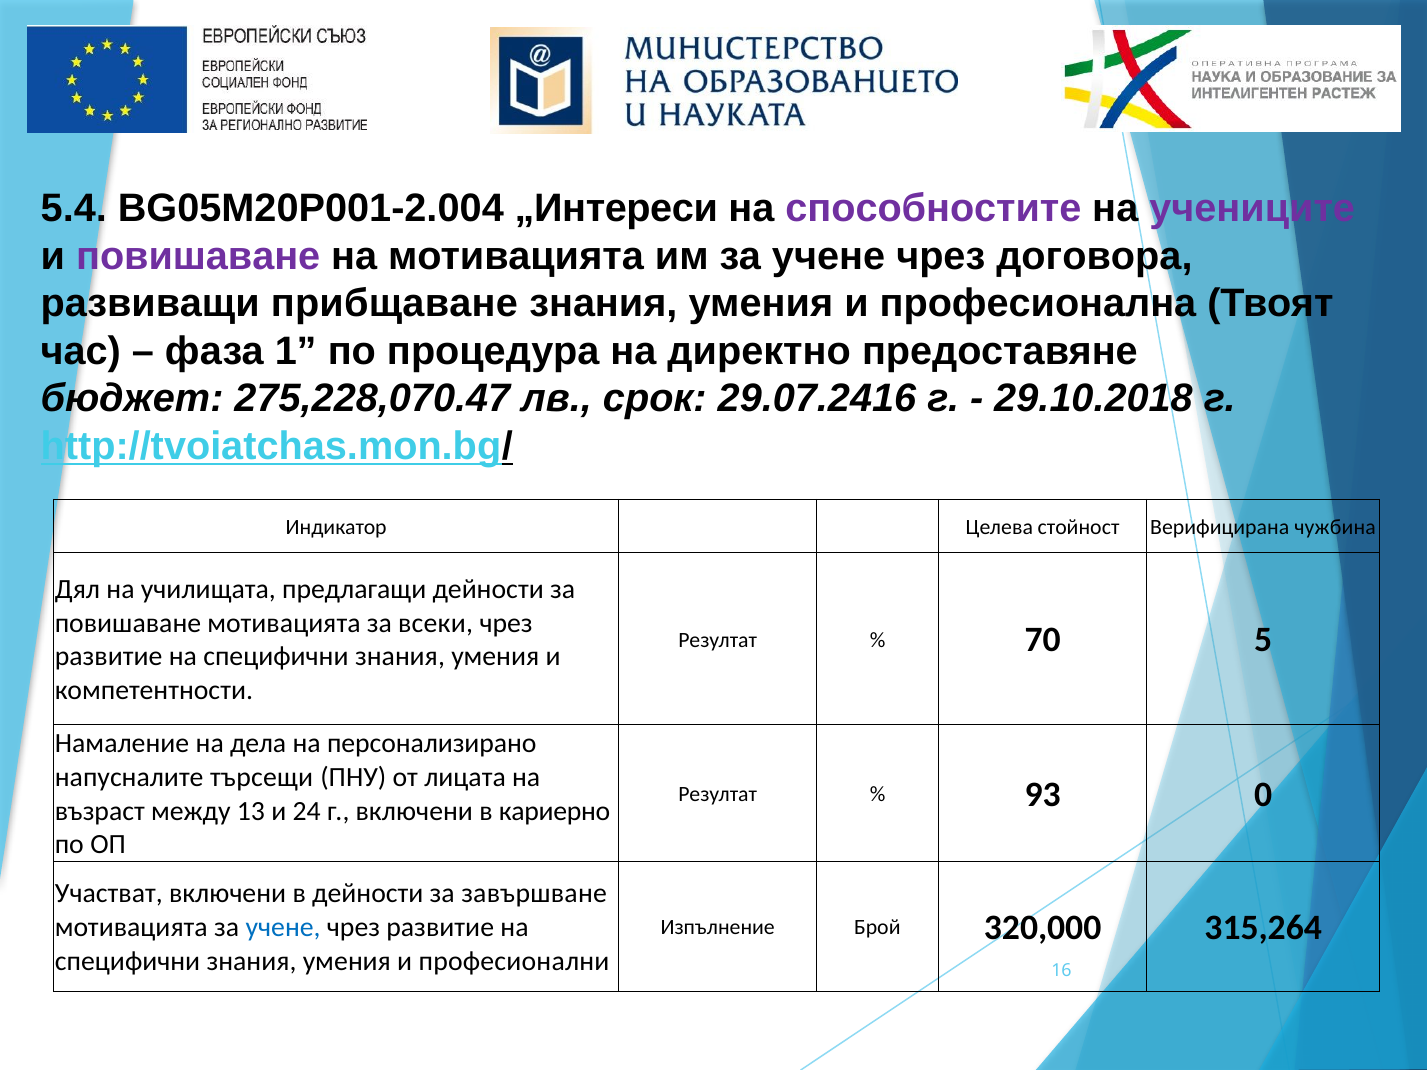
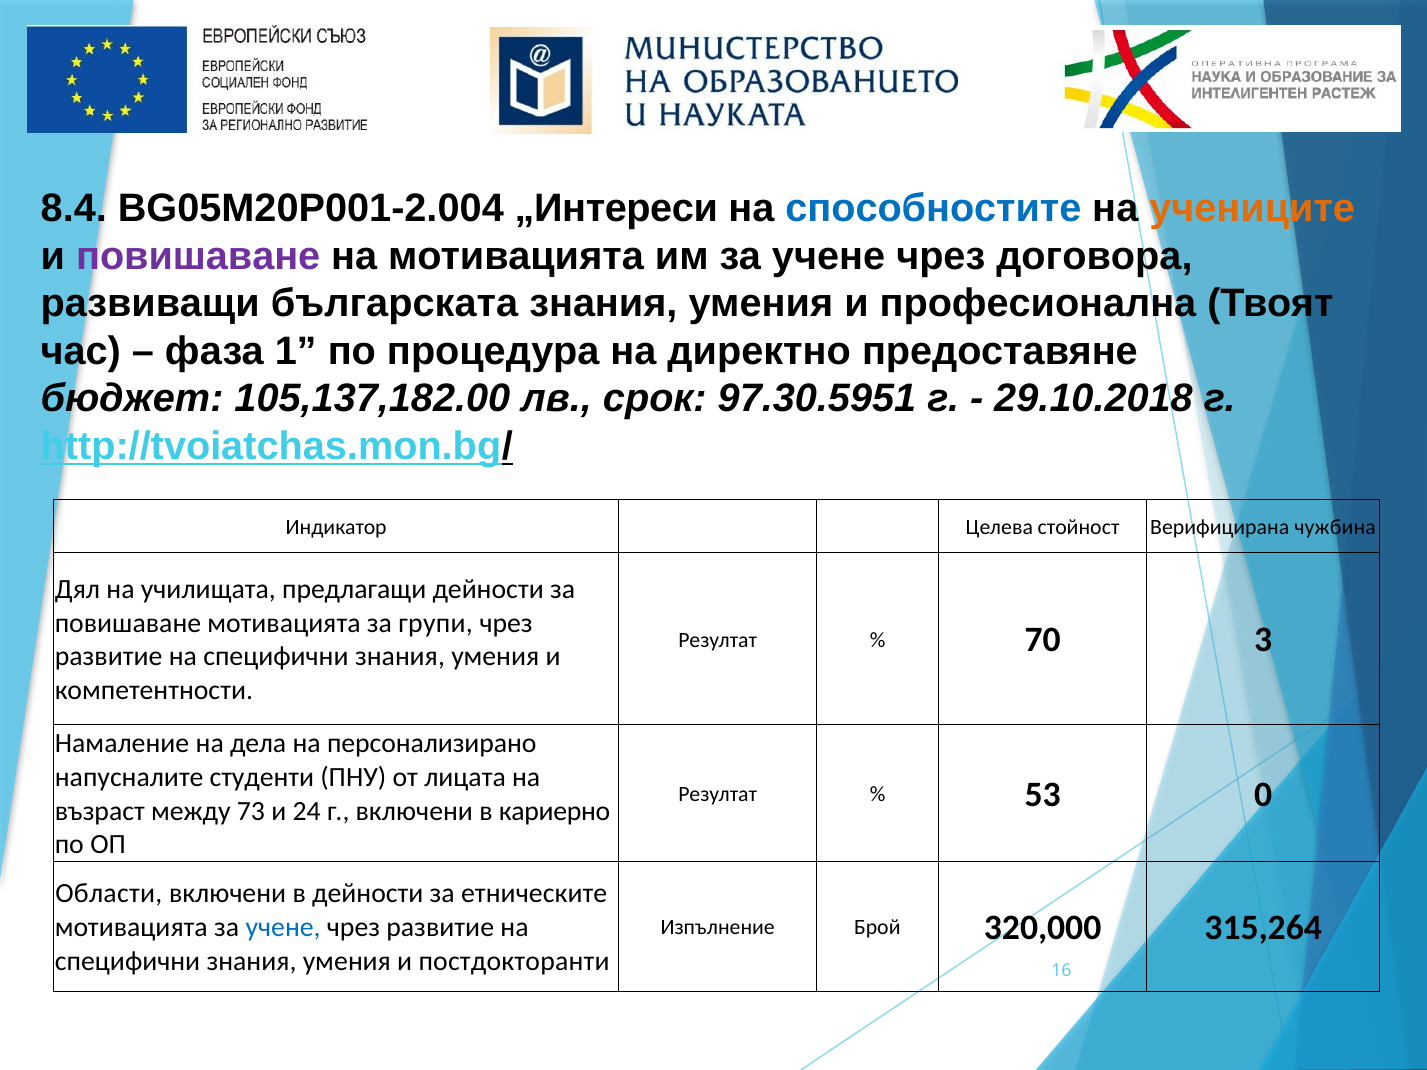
5.4: 5.4 -> 8.4 (74, 208)
способностите colour: purple -> blue (933, 208)
учениците colour: purple -> orange (1252, 208)
прибщаване: прибщаване -> българската (394, 304)
275,228,070.47: 275,228,070.47 -> 105,137,182.00 (372, 399)
29.07.2416: 29.07.2416 -> 97.30.5951 (817, 399)
всеки: всеки -> групи (436, 623)
5: 5 -> 3 (1263, 640)
търсещи: търсещи -> студенти (262, 777)
93: 93 -> 53 (1043, 794)
13: 13 -> 73 (251, 811)
Участват: Участват -> Области (109, 894)
завършване: завършване -> етническите (534, 894)
професионални: професионални -> постдокторанти (514, 961)
